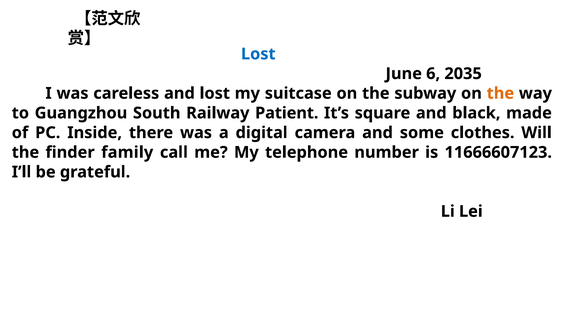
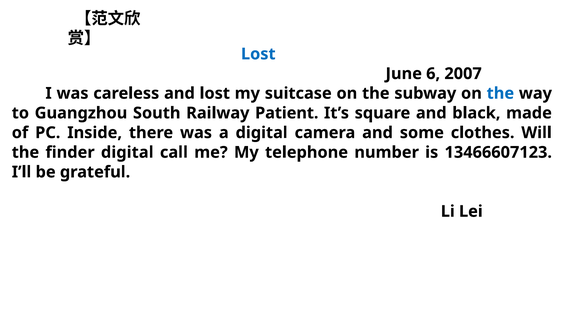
2035: 2035 -> 2007 (463, 74)
the colour: orange -> blue (500, 93)
finder family: family -> digital (127, 152)
11666607123: 11666607123 -> 13466607123 (498, 152)
